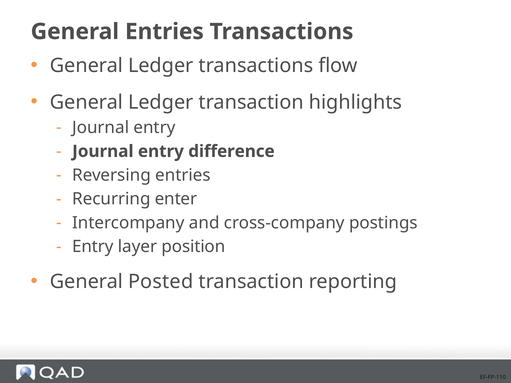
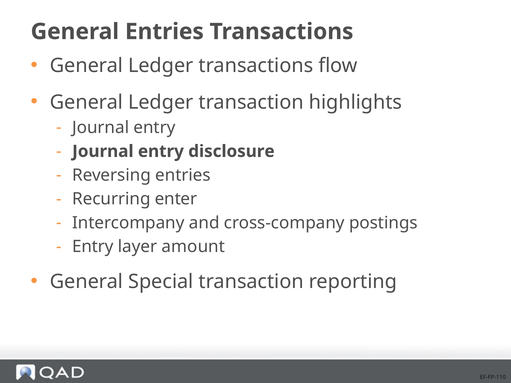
difference: difference -> disclosure (231, 151)
position: position -> amount (193, 247)
Posted: Posted -> Special (161, 282)
